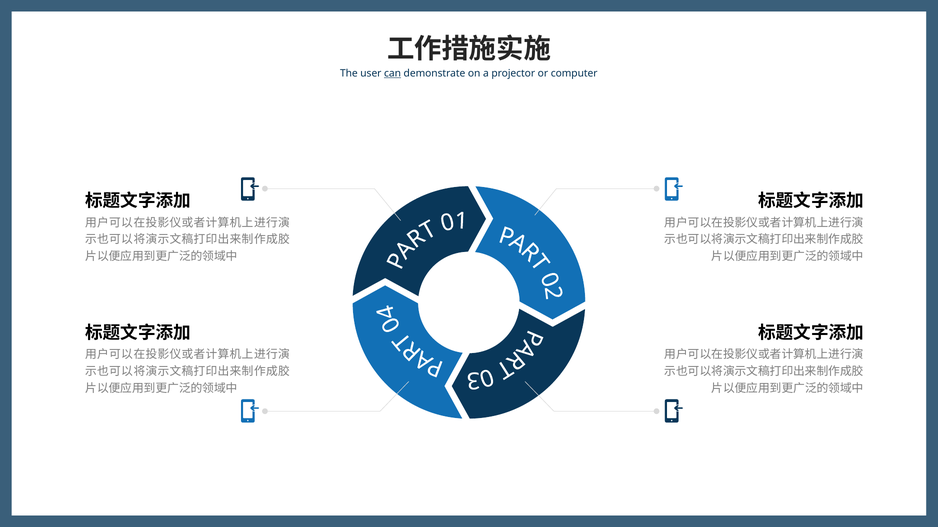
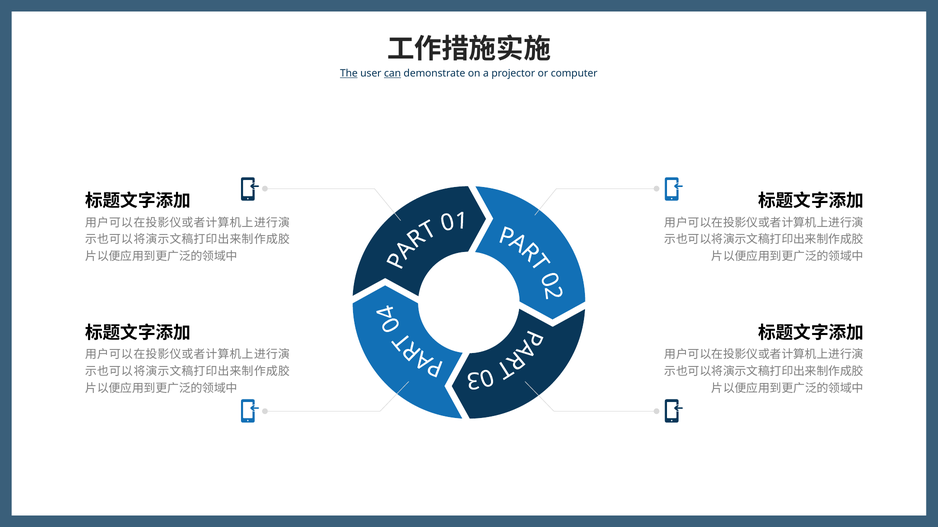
The underline: none -> present (349, 73)
